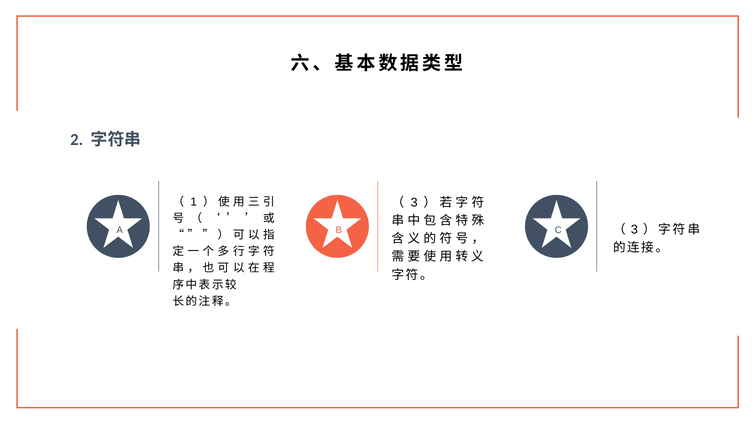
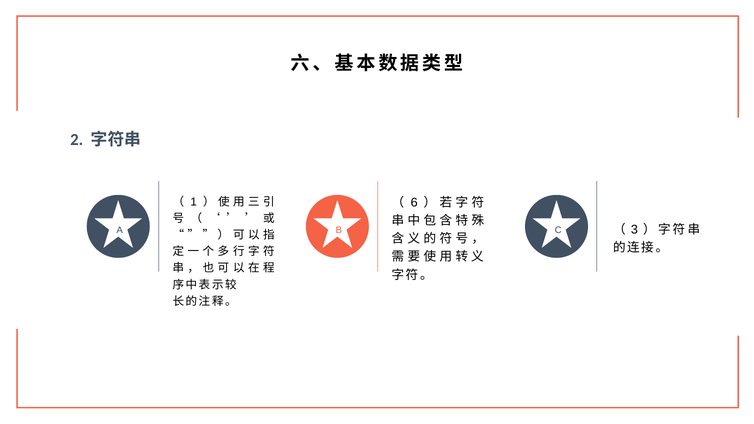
3: 3 -> 6 (414, 203)
